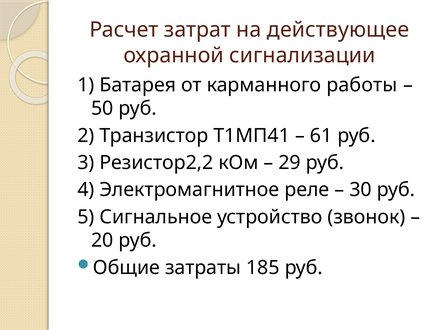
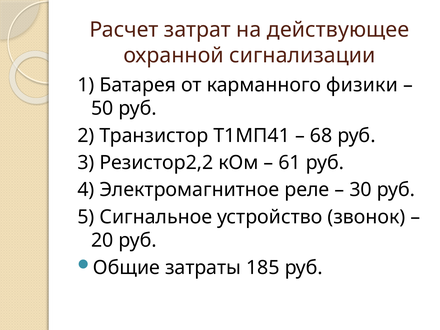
работы: работы -> физики (362, 85)
61: 61 -> 68 (321, 136)
29: 29 -> 61 (290, 163)
